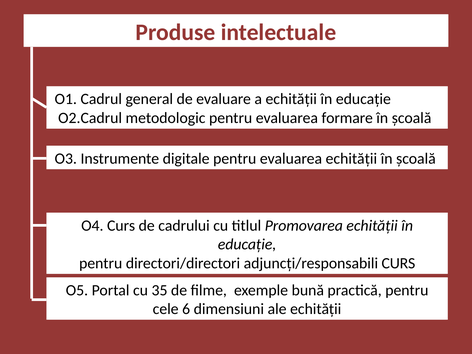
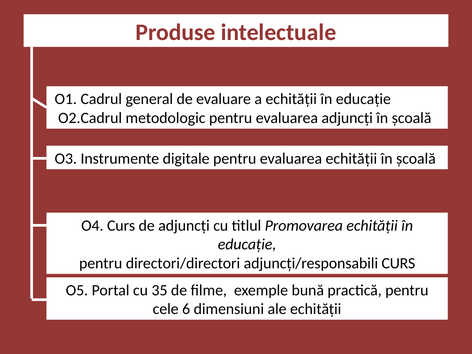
evaluarea formare: formare -> adjuncți (347, 118)
de cadrului: cadrului -> adjuncți (184, 225)
